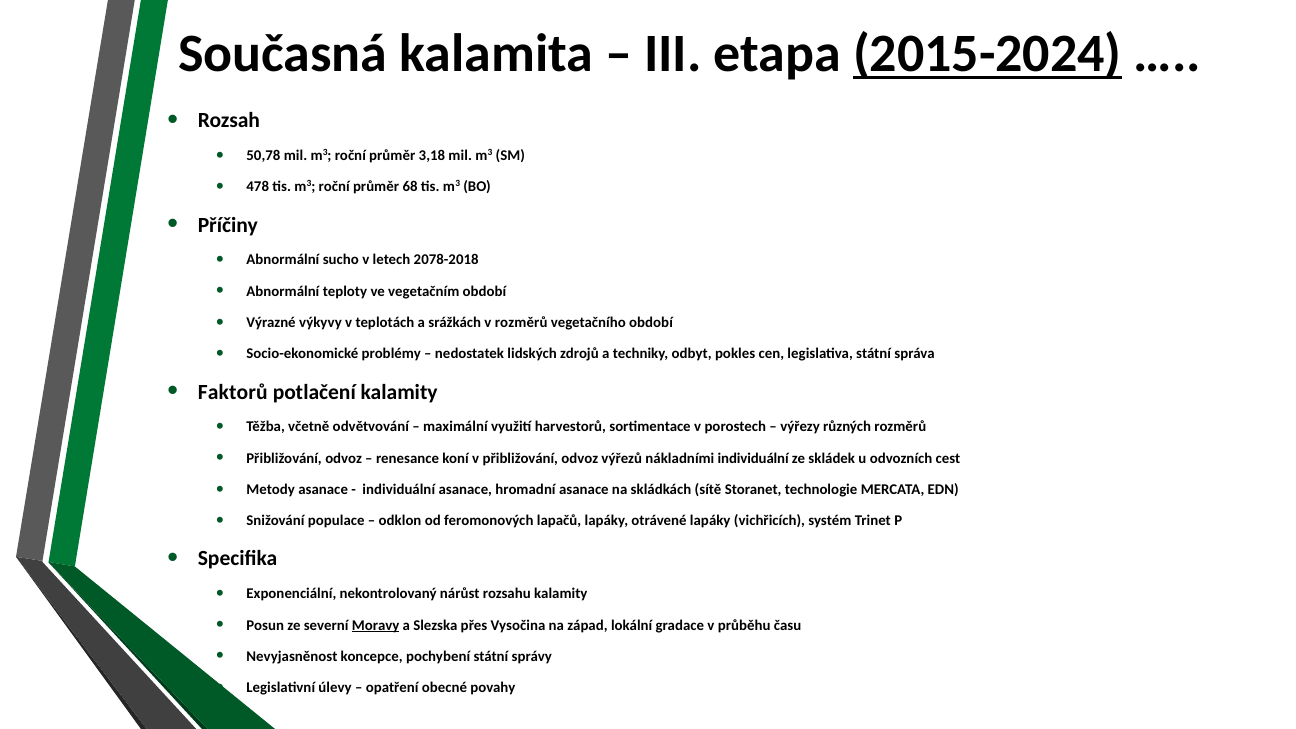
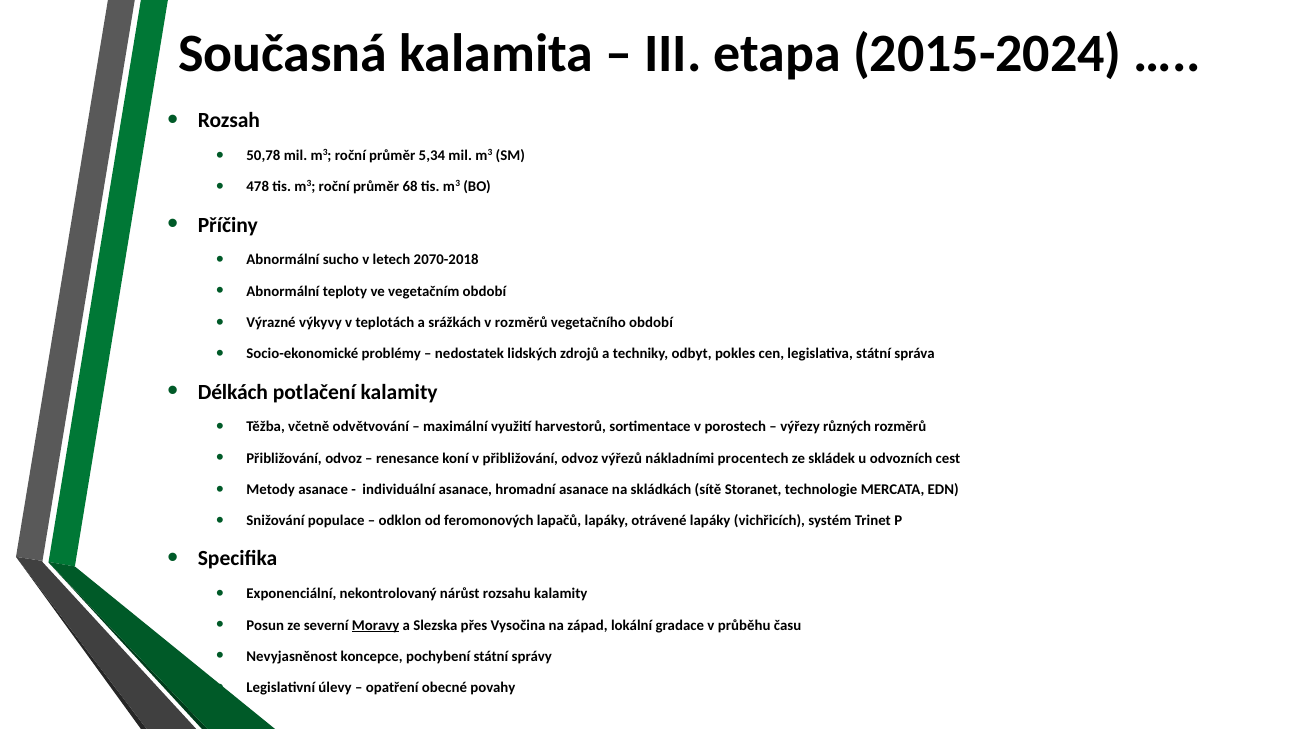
2015-2024 underline: present -> none (987, 54)
3,18: 3,18 -> 5,34 (432, 156)
2078-2018: 2078-2018 -> 2070-2018 (446, 260)
Faktorů: Faktorů -> Délkách (233, 392)
nákladními individuální: individuální -> procentech (753, 458)
